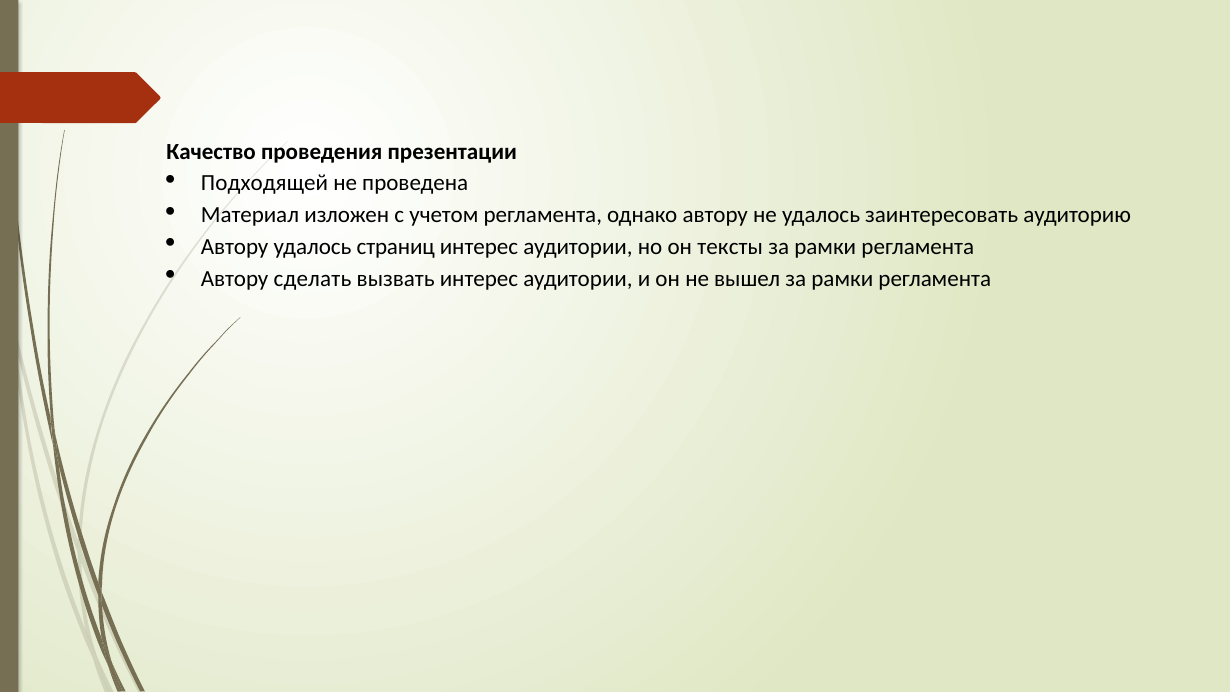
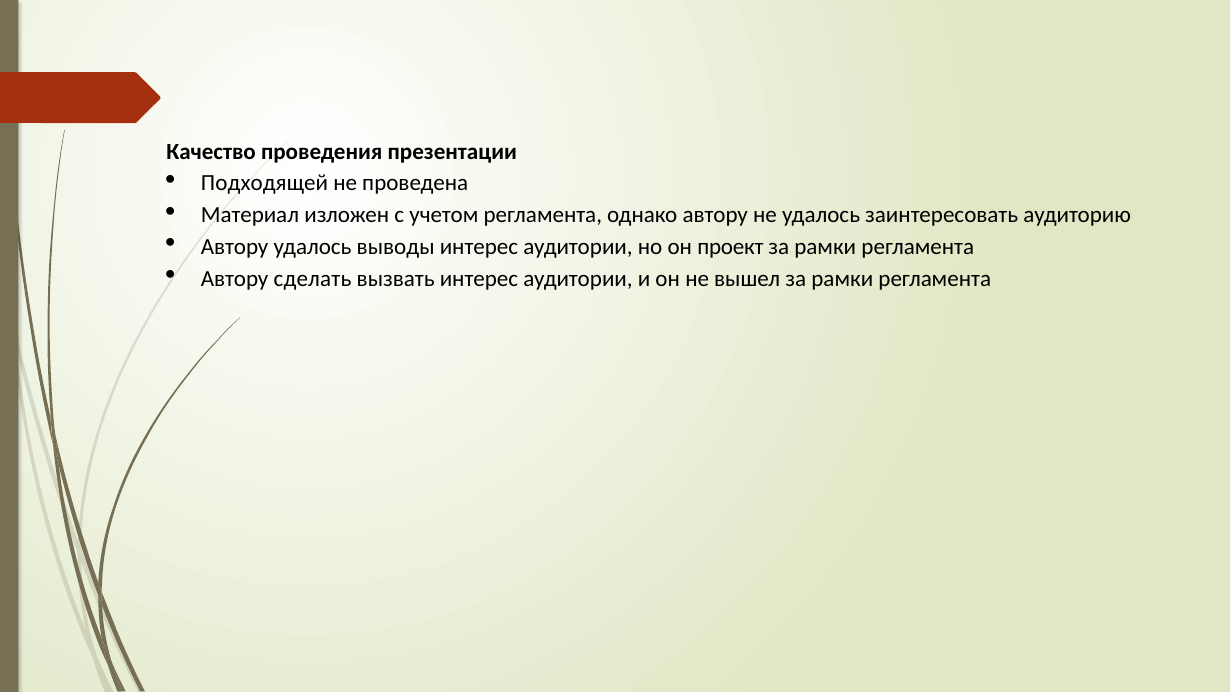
страниц: страниц -> выводы (396, 247)
тексты: тексты -> проект (730, 247)
